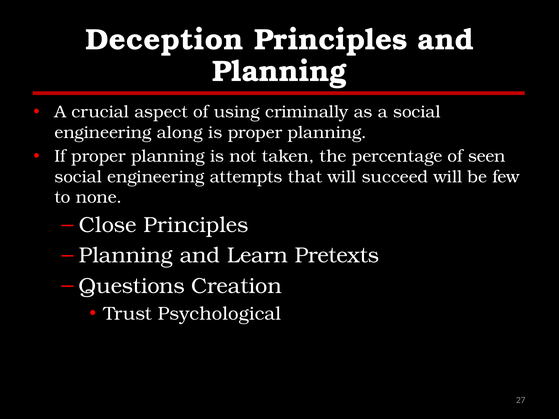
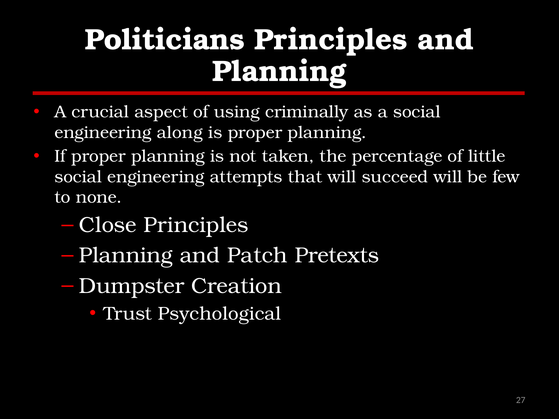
Deception: Deception -> Politicians (165, 40)
seen: seen -> little (487, 156)
Learn: Learn -> Patch (257, 256)
Questions: Questions -> Dumpster (132, 286)
